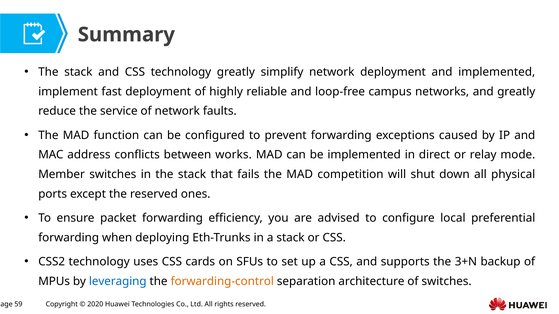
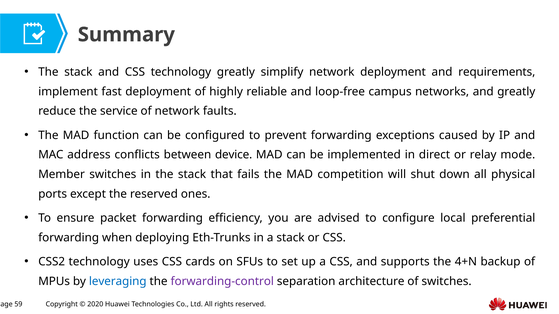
and implemented: implemented -> requirements (497, 72)
works: works -> device (234, 155)
3+N: 3+N -> 4+N (466, 262)
forwarding-control colour: orange -> purple (222, 282)
